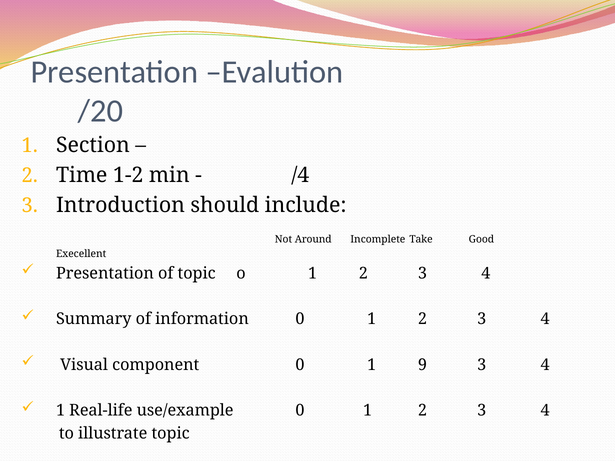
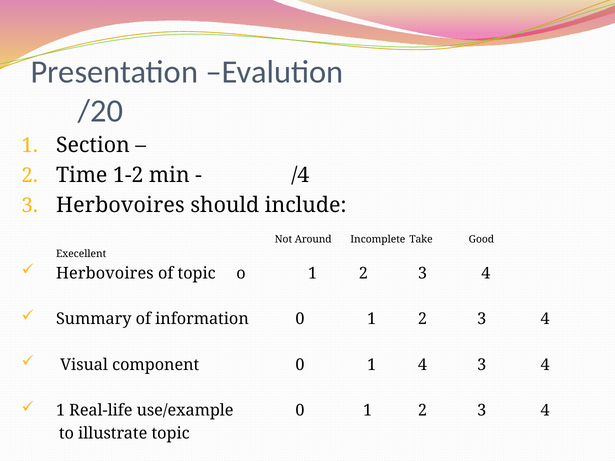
3 Introduction: Introduction -> Herbovoires (120, 206)
Presentation: Presentation -> Herbovoires (105, 274)
1 9: 9 -> 4 (423, 365)
